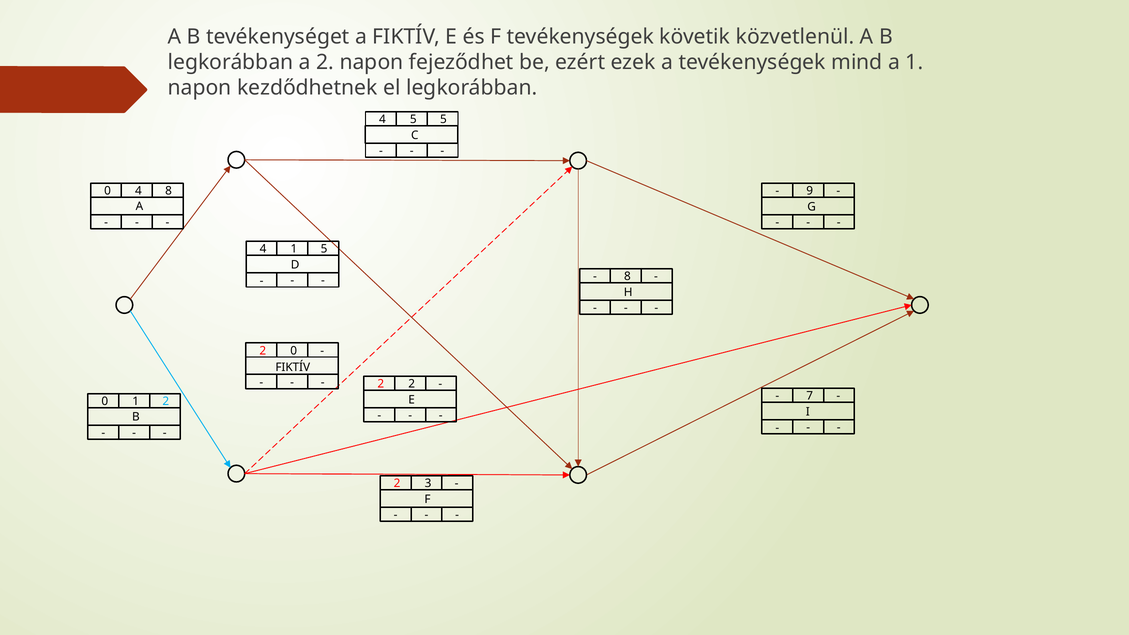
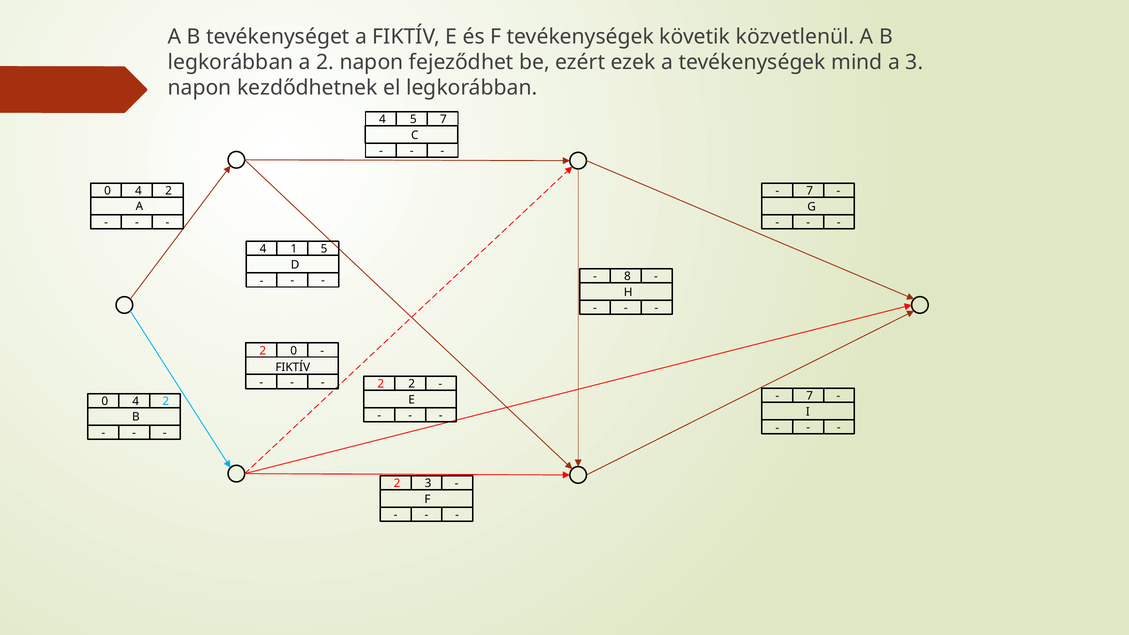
a 1: 1 -> 3 (914, 62)
5 5: 5 -> 7 (443, 119)
8: 8 -> 2 (169, 191)
9: 9 -> 7 (810, 191)
1: 1 -> 4 (136, 401)
